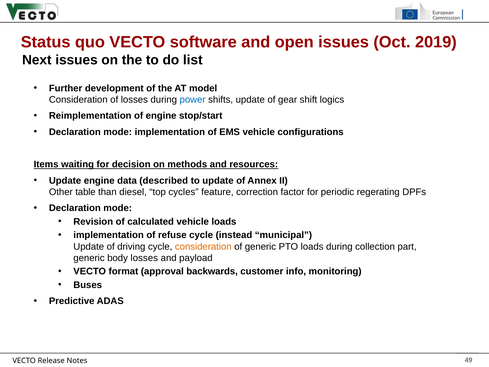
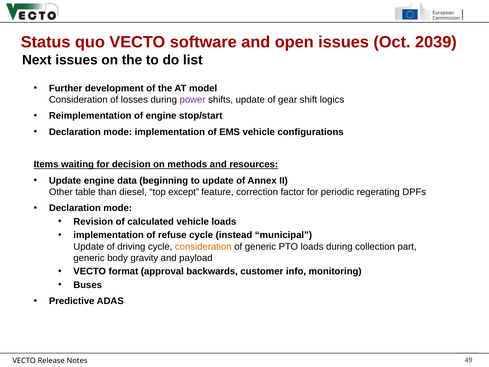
2019: 2019 -> 2039 (436, 42)
power colour: blue -> purple (193, 100)
described: described -> beginning (164, 180)
cycles: cycles -> except (184, 192)
body losses: losses -> gravity (144, 258)
